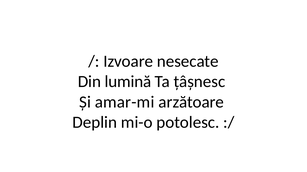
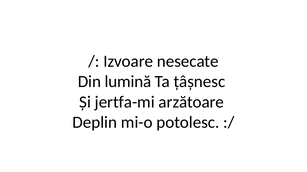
amar-mi: amar-mi -> jertfa-mi (125, 102)
